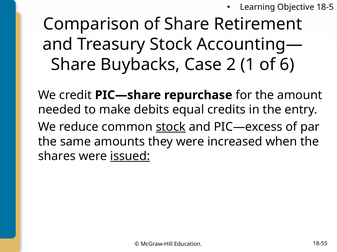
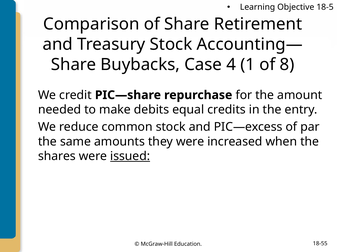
2: 2 -> 4 (231, 65)
6: 6 -> 8 (287, 65)
stock underline: present -> none (171, 127)
